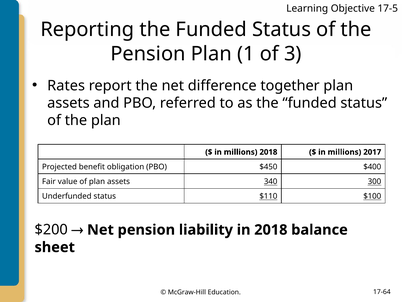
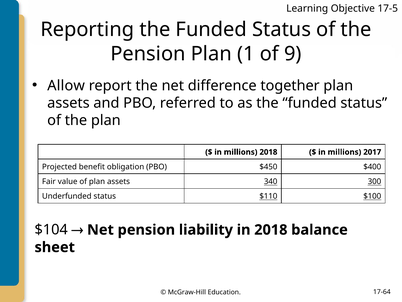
3: 3 -> 9 (293, 54)
Rates: Rates -> Allow (66, 85)
$200: $200 -> $104 (51, 229)
